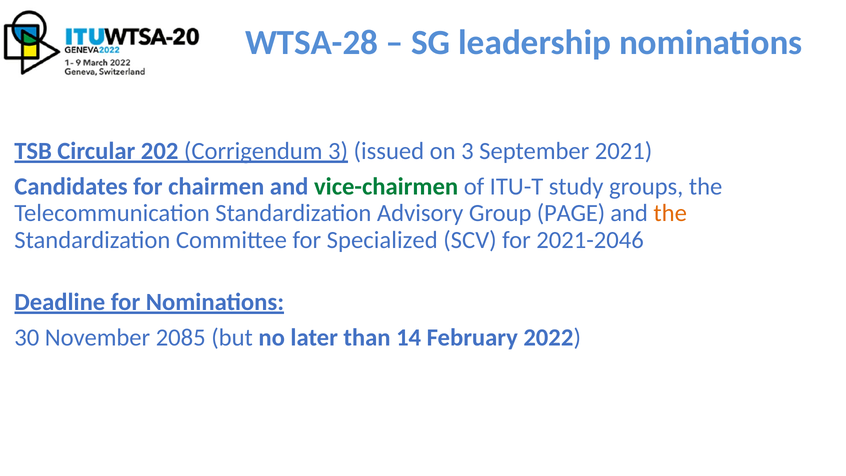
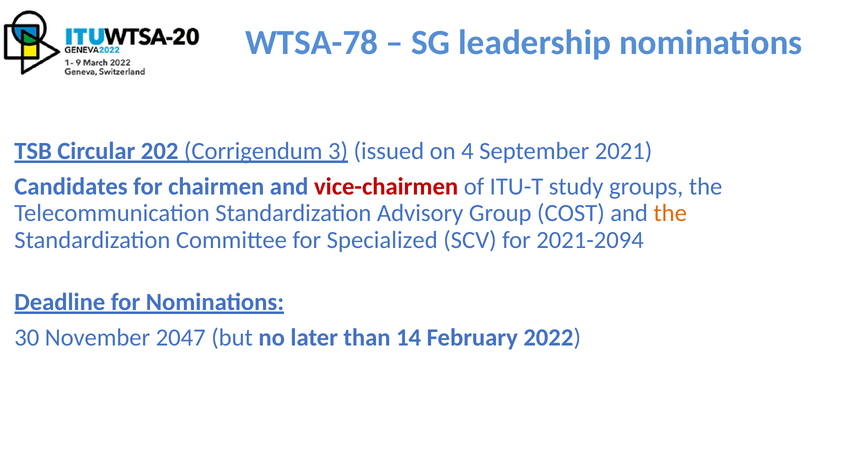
WTSA-28: WTSA-28 -> WTSA-78 (312, 43)
on 3: 3 -> 4 (467, 151)
vice-chairmen colour: green -> red (386, 187)
PAGE: PAGE -> COST (571, 213)
2021-2046: 2021-2046 -> 2021-2094 (590, 240)
2085: 2085 -> 2047 (181, 338)
